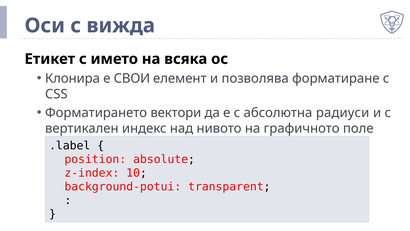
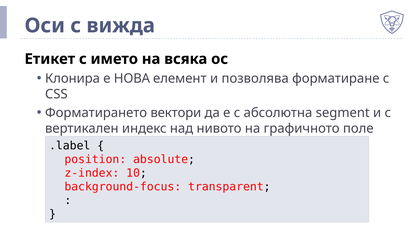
СВОИ: СВОИ -> НОВА (132, 78)
радиуси: радиуси -> segment (343, 113)
background-potui: background-potui -> background-focus (123, 186)
